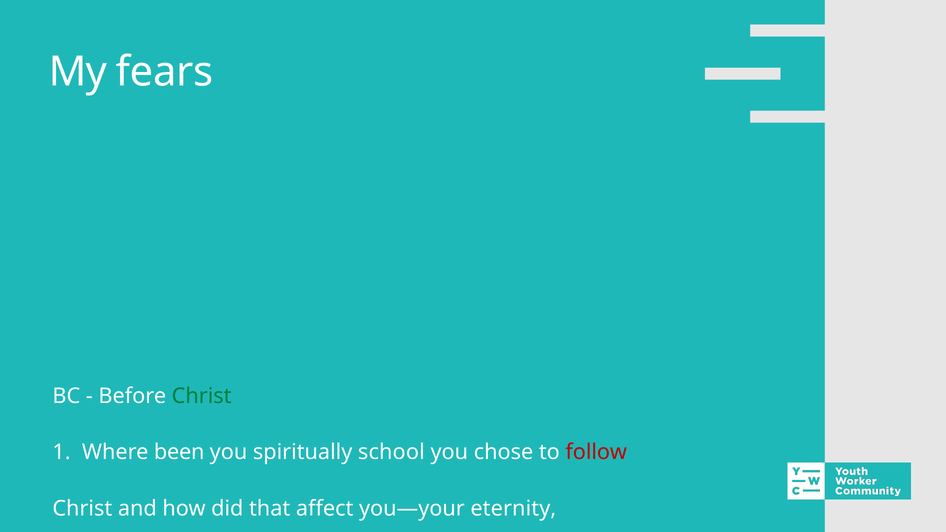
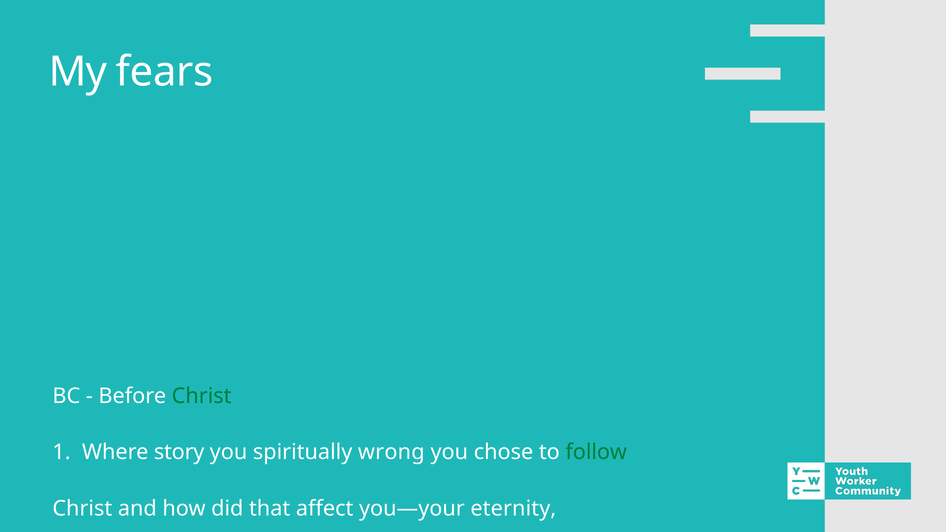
been: been -> story (179, 452)
school: school -> wrong (391, 452)
follow colour: red -> green (596, 452)
